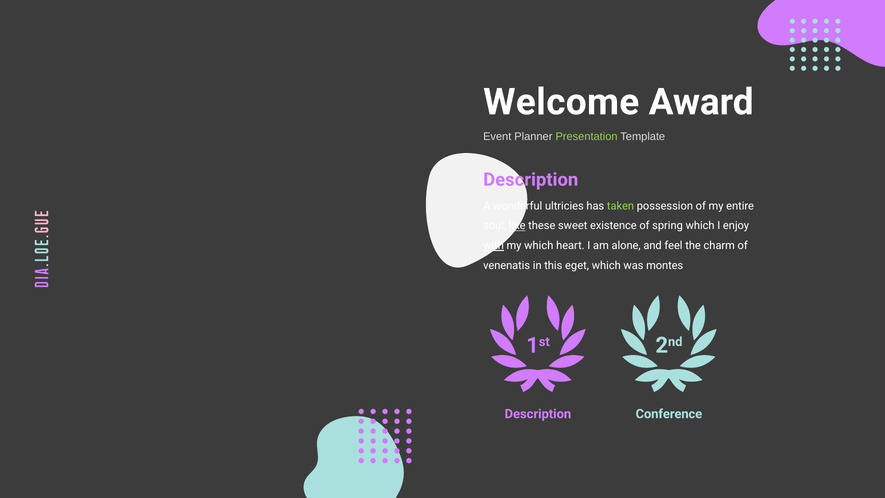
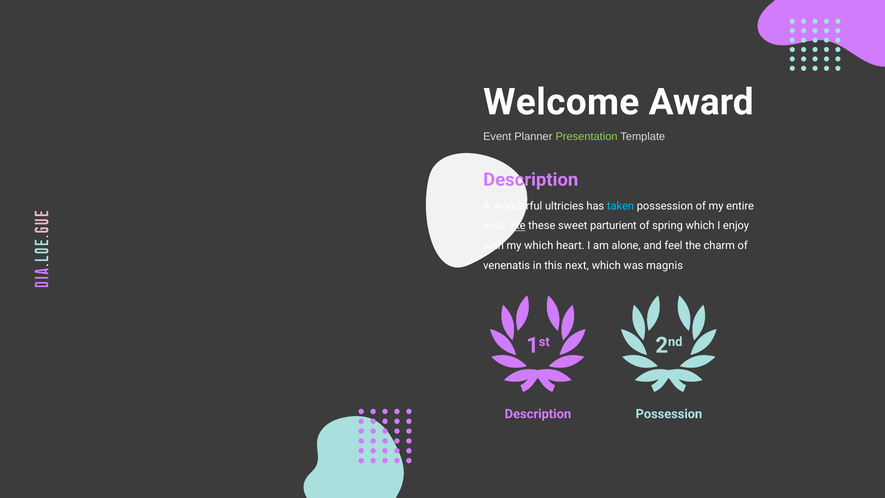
taken colour: light green -> light blue (621, 206)
existence: existence -> parturient (613, 226)
with underline: present -> none (494, 246)
eget: eget -> next (577, 266)
montes: montes -> magnis (665, 266)
Conference: Conference -> Possession (669, 414)
